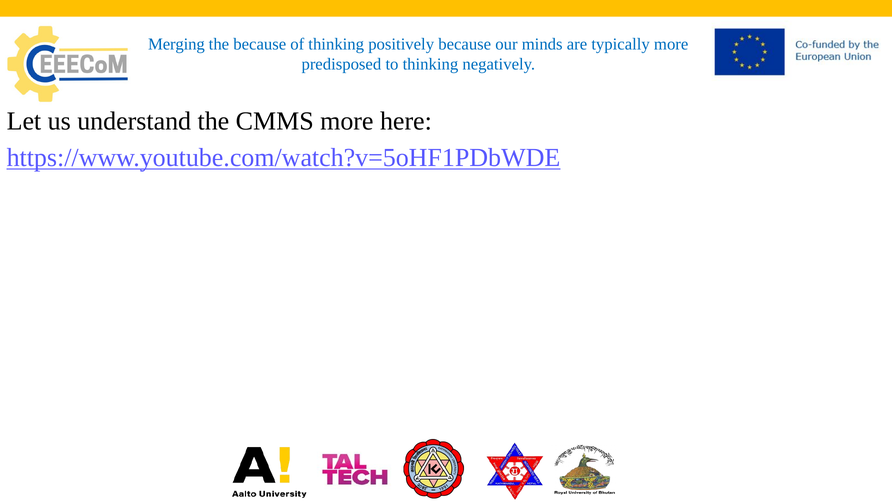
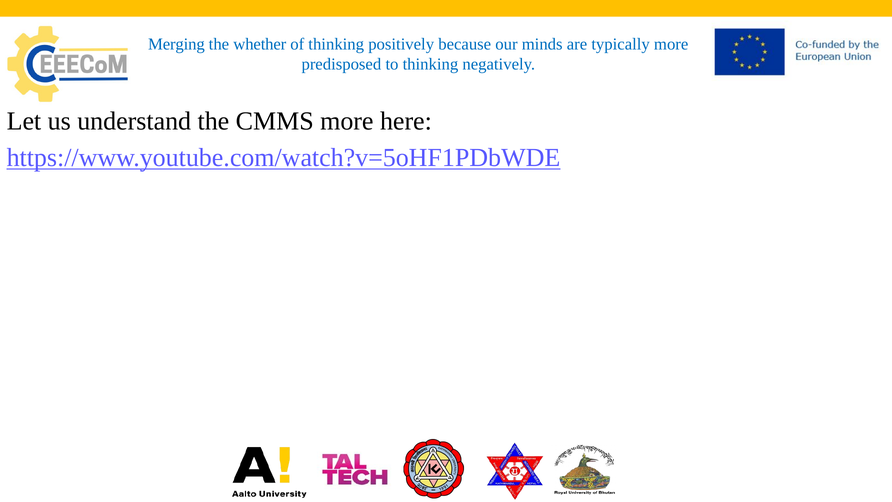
the because: because -> whether (260, 44)
